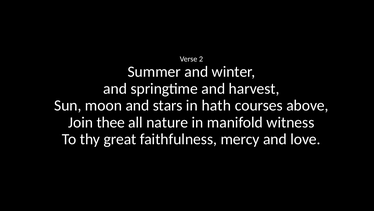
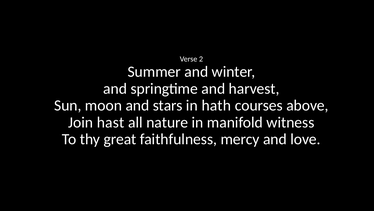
thee: thee -> hast (111, 122)
